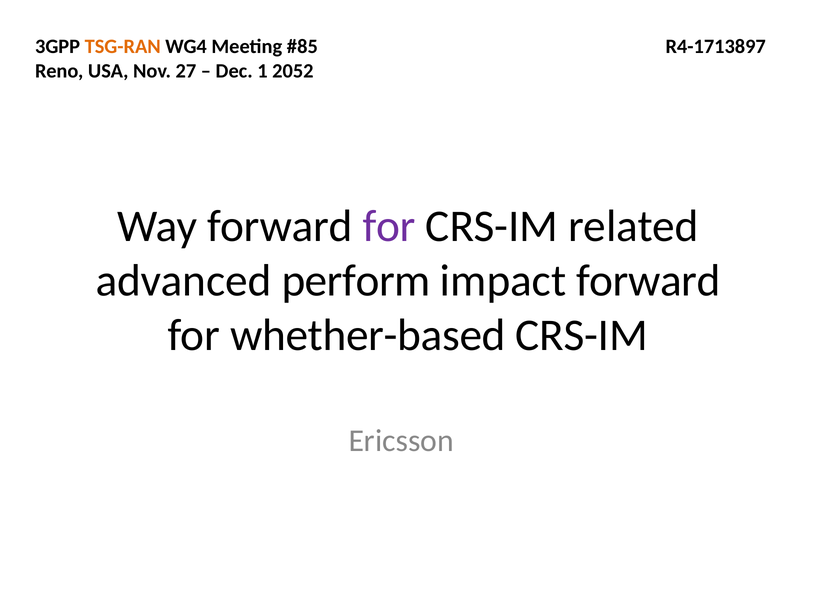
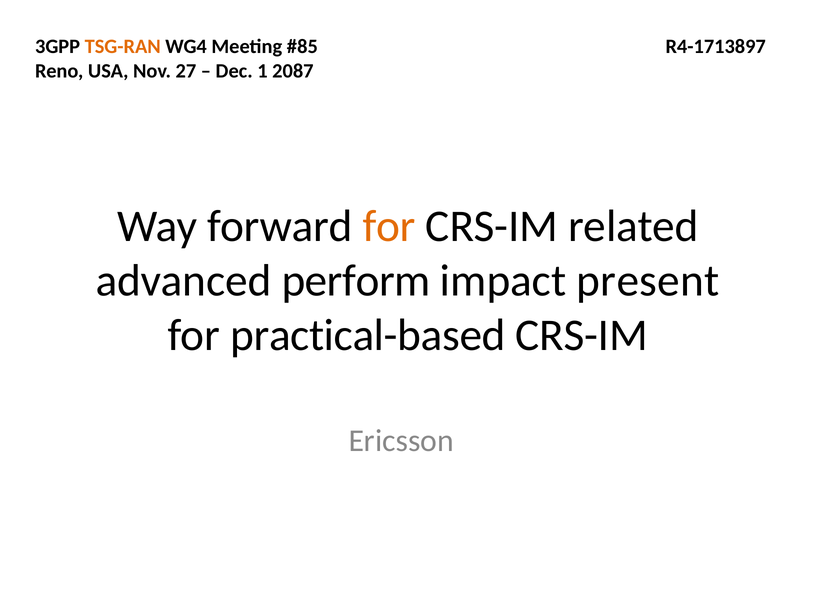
2052: 2052 -> 2087 (293, 71)
for colour: purple -> orange (389, 227)
impact forward: forward -> present (648, 281)
whether-based: whether-based -> practical-based (368, 335)
